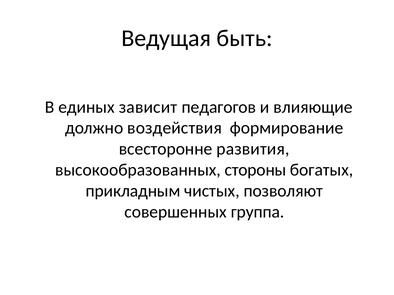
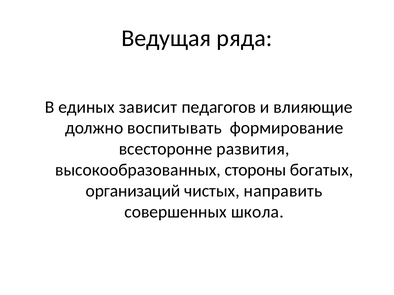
быть: быть -> ряда (244, 38)
воздействия: воздействия -> воспитывать (175, 128)
прикладным: прикладным -> организаций (133, 191)
позволяют: позволяют -> направить (283, 191)
группа: группа -> школа (257, 212)
